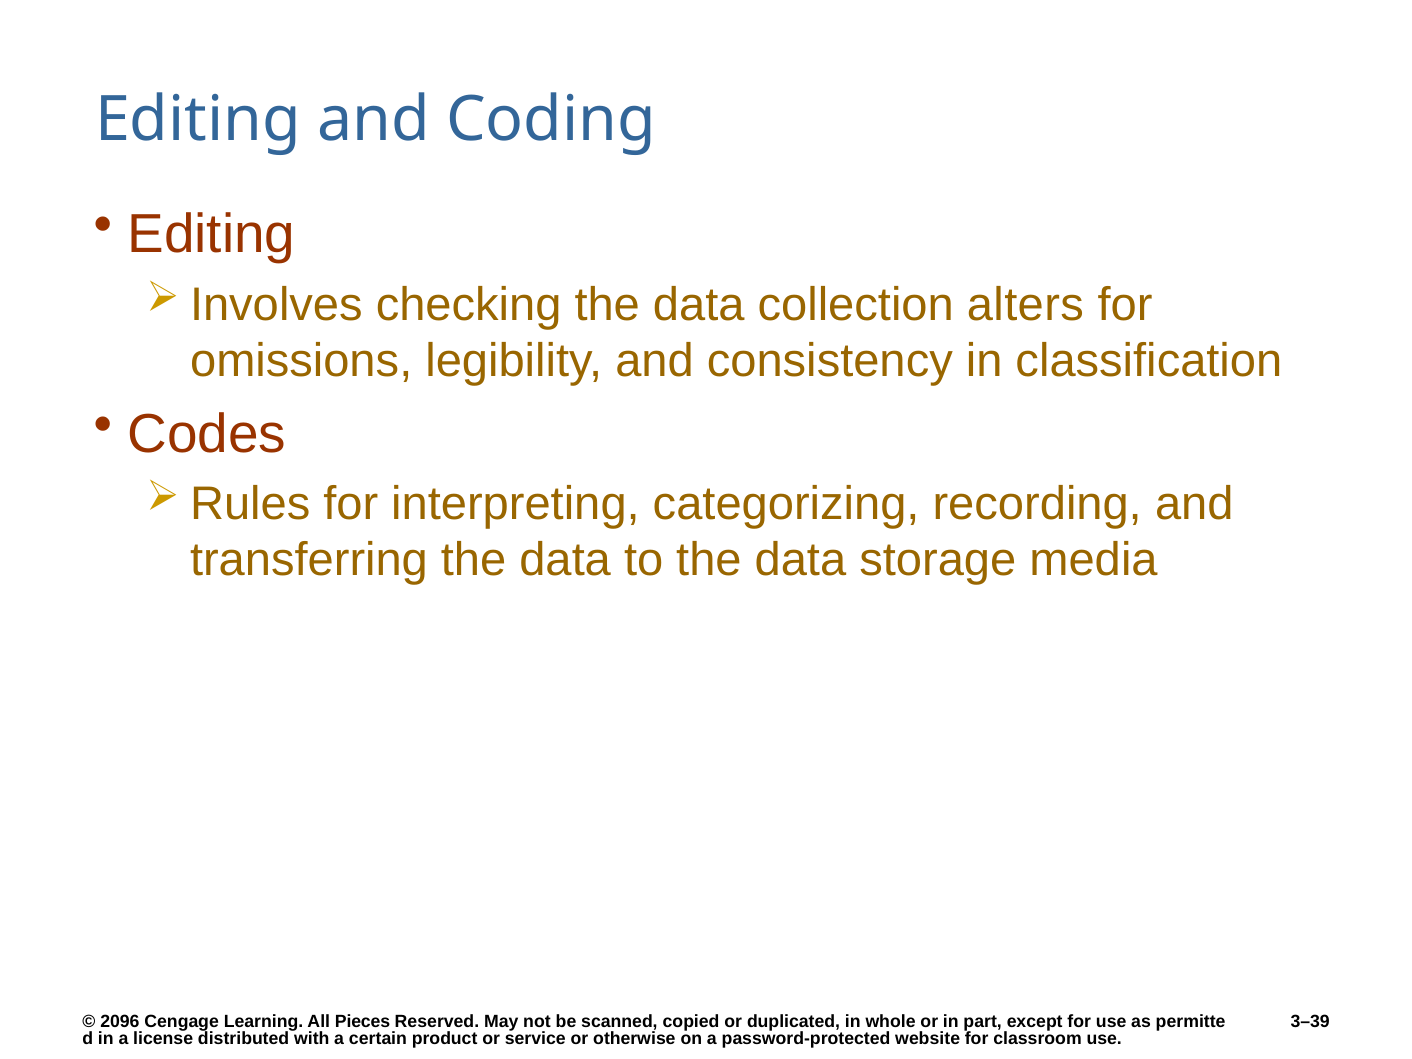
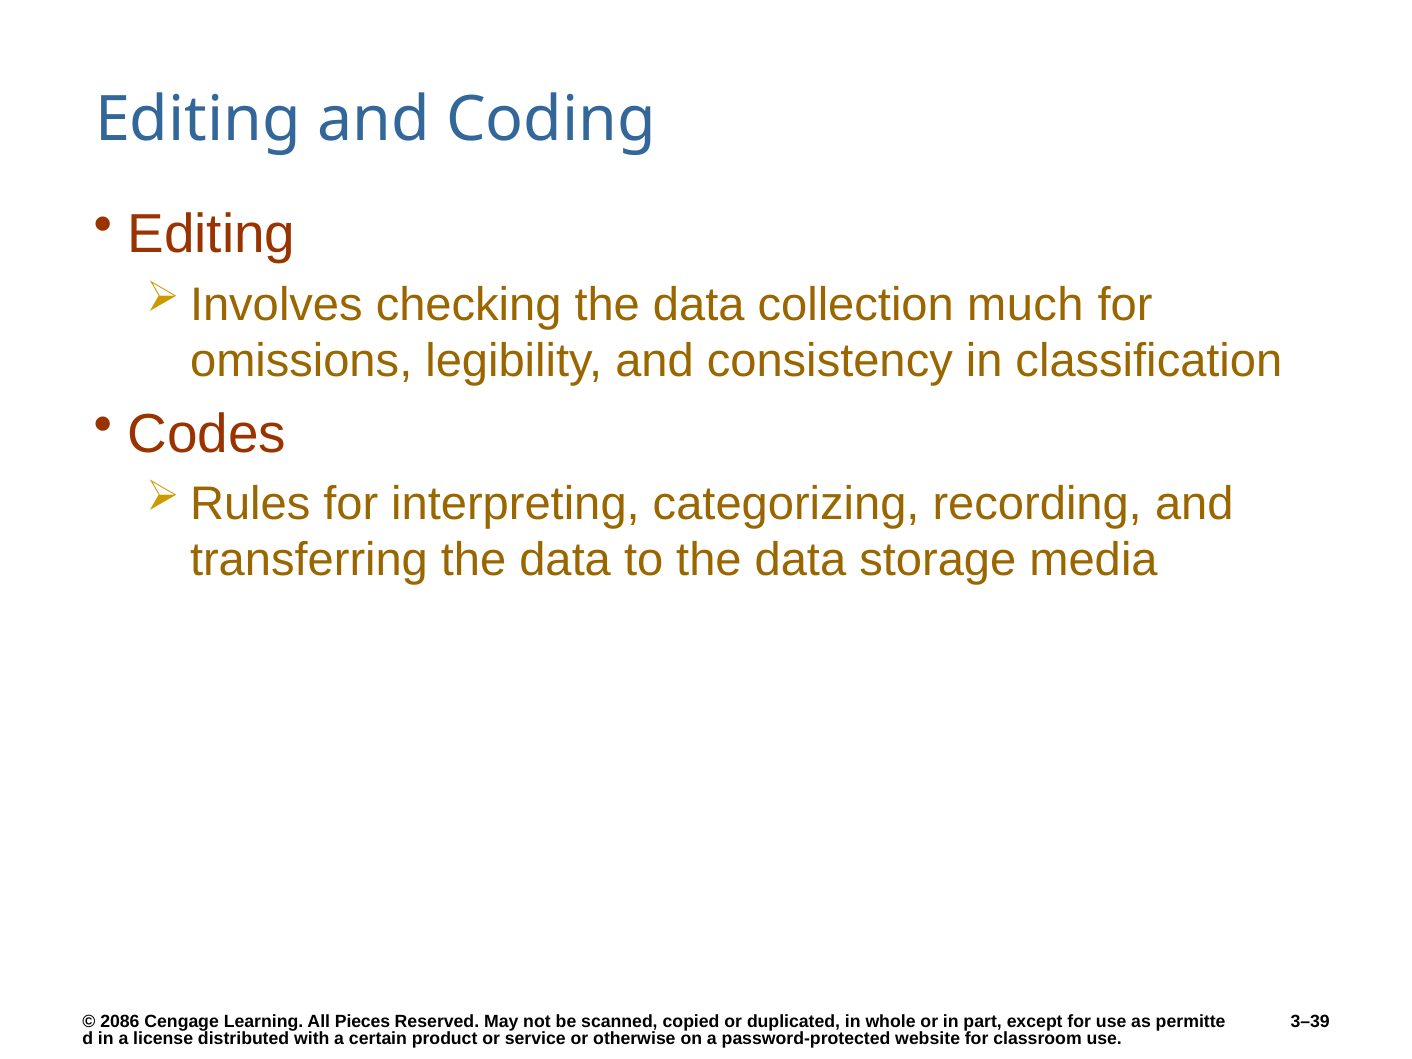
alters: alters -> much (1025, 305)
2096: 2096 -> 2086 (120, 1021)
